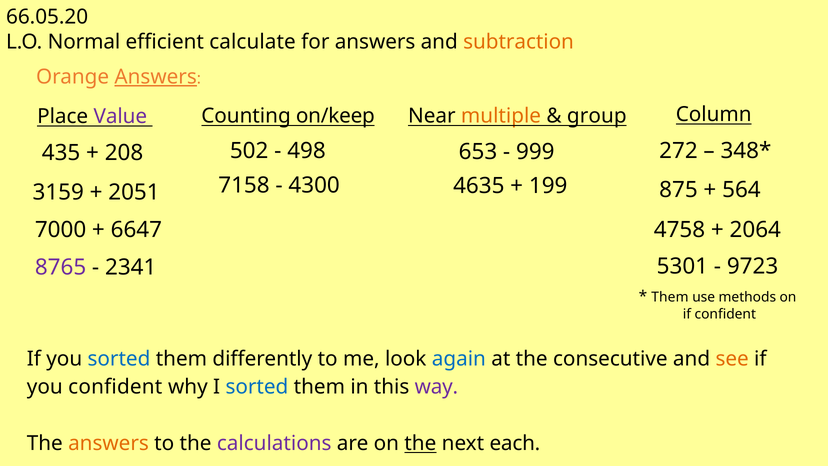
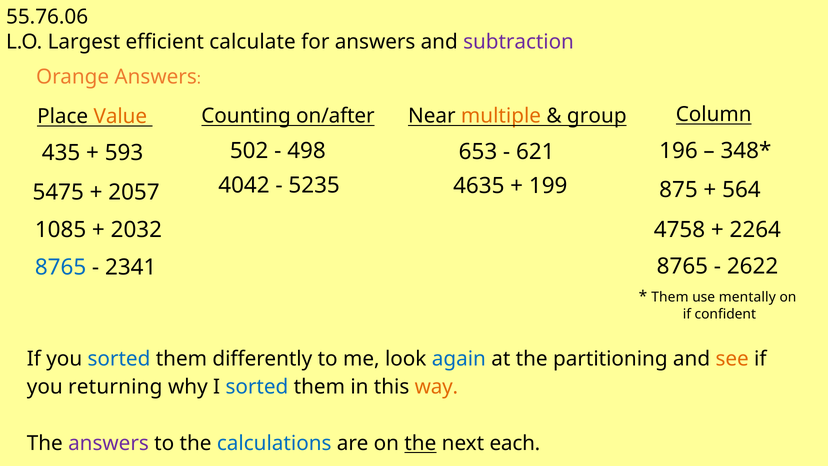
66.05.20: 66.05.20 -> 55.76.06 (47, 17)
Normal: Normal -> Largest (84, 42)
subtraction colour: orange -> purple (519, 42)
Answers underline: present -> none (156, 77)
Value colour: purple -> orange (120, 117)
on/keep: on/keep -> on/after (335, 116)
272: 272 -> 196 (678, 151)
999: 999 -> 621 (535, 152)
208: 208 -> 593 (124, 153)
7158: 7158 -> 4042 (244, 185)
4300: 4300 -> 5235 (314, 185)
3159: 3159 -> 5475 (58, 192)
2051: 2051 -> 2057 (134, 192)
7000: 7000 -> 1085 (61, 230)
6647: 6647 -> 2032 (136, 230)
2064: 2064 -> 2264 (755, 230)
8765 colour: purple -> blue (61, 267)
2341 5301: 5301 -> 8765 (682, 266)
9723: 9723 -> 2622 (753, 266)
methods: methods -> mentally (747, 297)
consecutive: consecutive -> partitioning (610, 359)
you confident: confident -> returning (115, 387)
way colour: purple -> orange (436, 387)
answers colour: orange -> purple (108, 443)
calculations colour: purple -> blue (274, 443)
